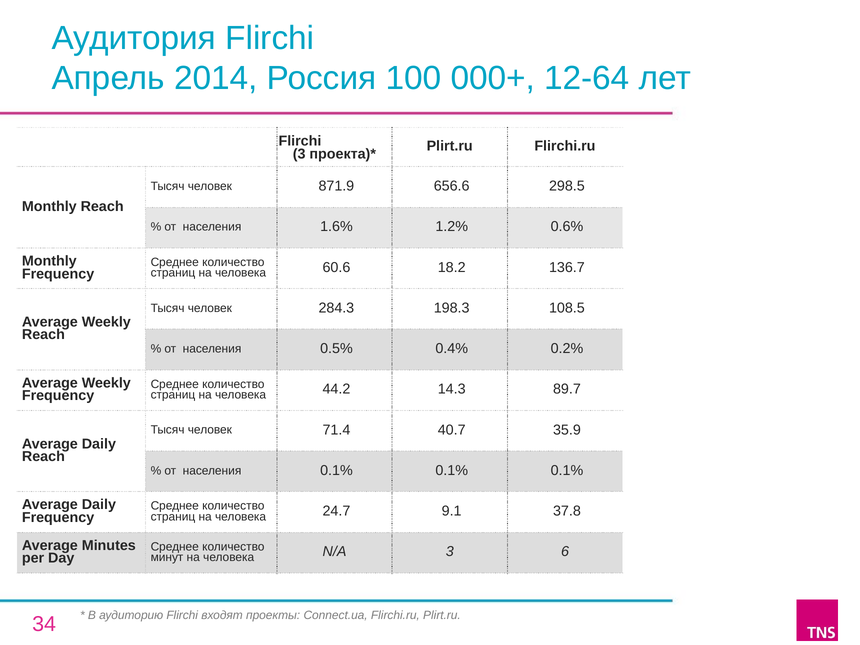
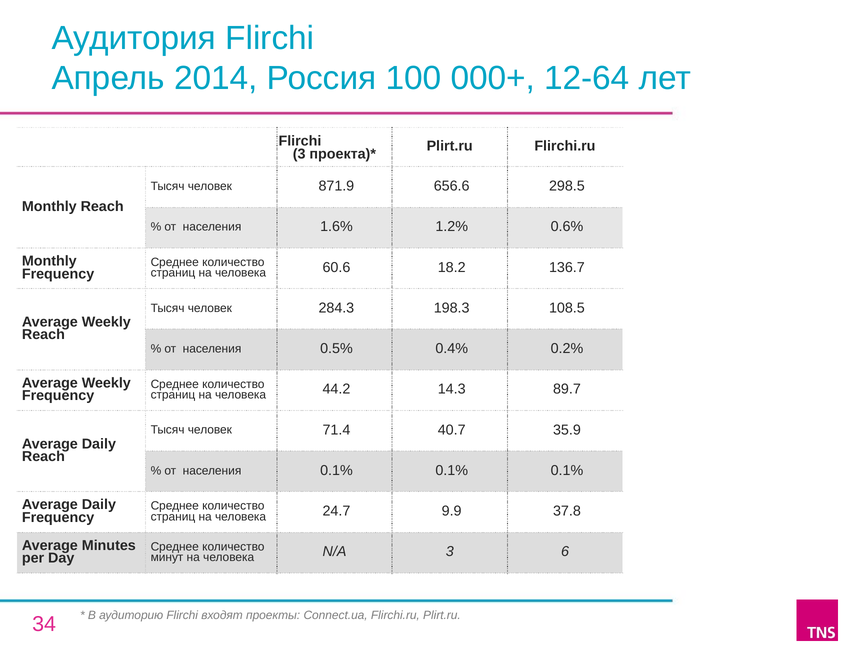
9.1: 9.1 -> 9.9 (452, 511)
